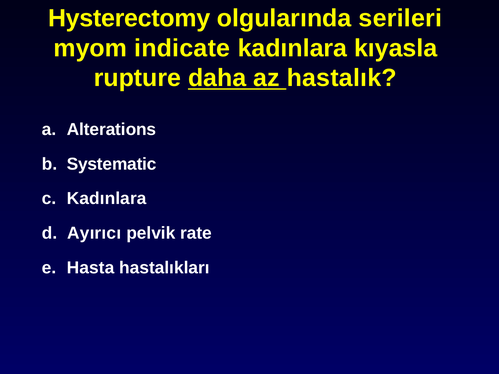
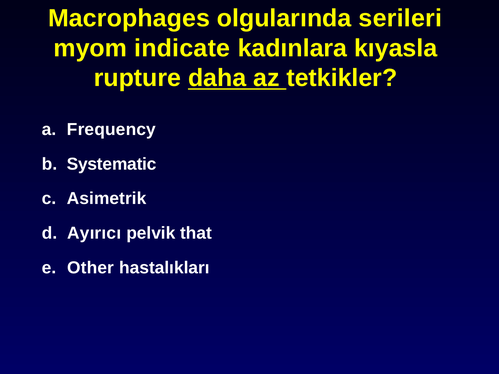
Hysterectomy: Hysterectomy -> Macrophages (129, 18)
hastalık: hastalık -> tetkikler (342, 78)
Alterations: Alterations -> Frequency (111, 129)
Kadınlara: Kadınlara -> Asimetrik (107, 199)
rate: rate -> that (196, 233)
Hasta: Hasta -> Other (91, 268)
